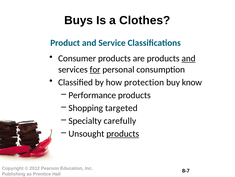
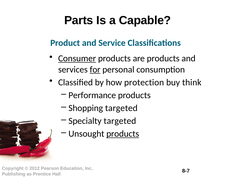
Buys: Buys -> Parts (79, 20)
Clothes: Clothes -> Capable (145, 20)
Consumer underline: none -> present (77, 58)
and underline: present -> none (189, 58)
know: know -> think (192, 82)
Specialty carefully: carefully -> targeted (120, 120)
